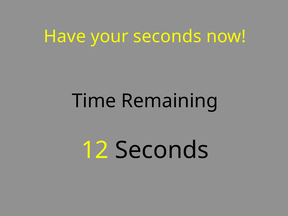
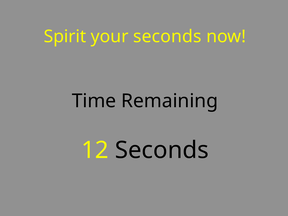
Have: Have -> Spirit (65, 36)
